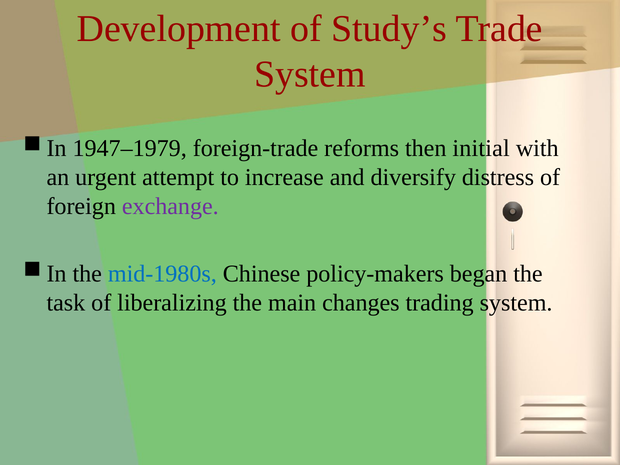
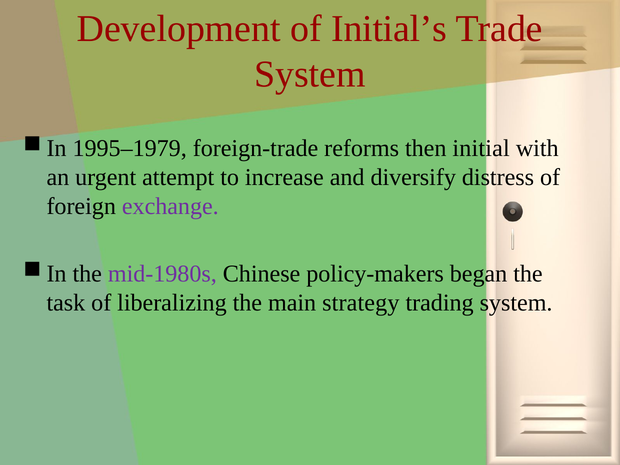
Study’s: Study’s -> Initial’s (389, 29)
1947–1979: 1947–1979 -> 1995–1979 (130, 148)
mid-1980s colour: blue -> purple (162, 274)
changes: changes -> strategy (361, 303)
